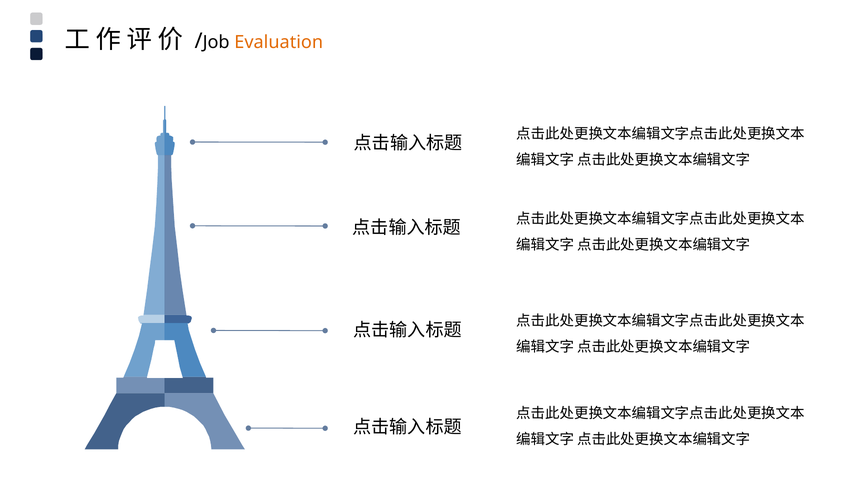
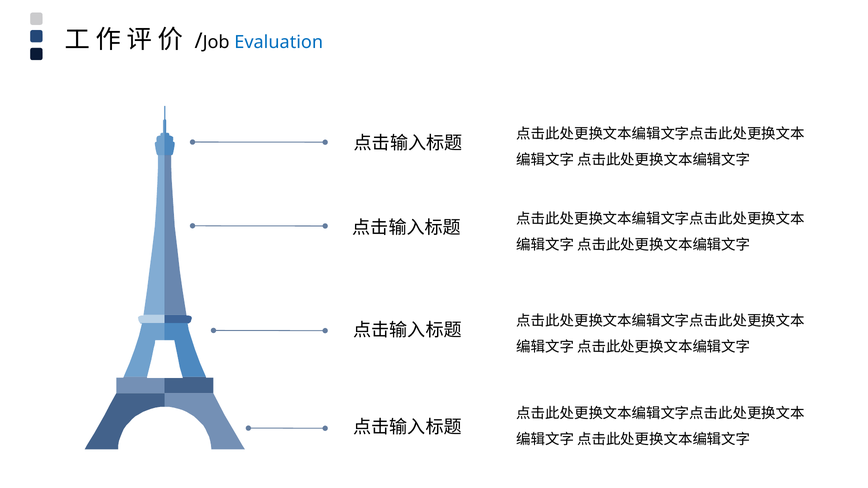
Evaluation colour: orange -> blue (279, 42)
